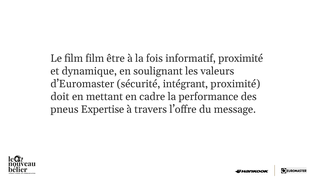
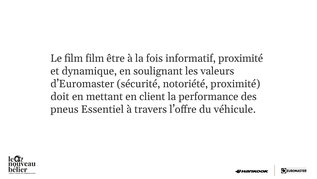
intégrant: intégrant -> notoriété (185, 84)
cadre: cadre -> client (152, 96)
Expertise: Expertise -> Essentiel (102, 109)
message: message -> véhicule (235, 109)
